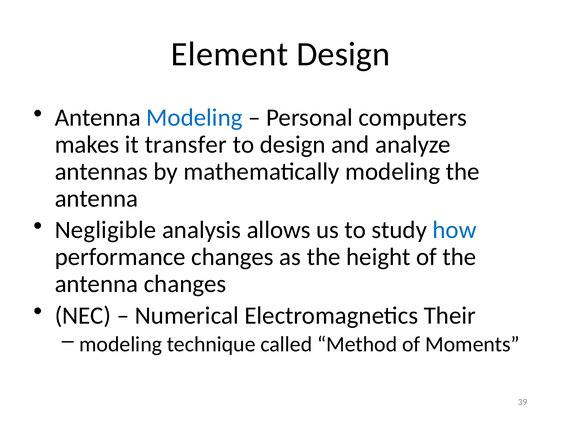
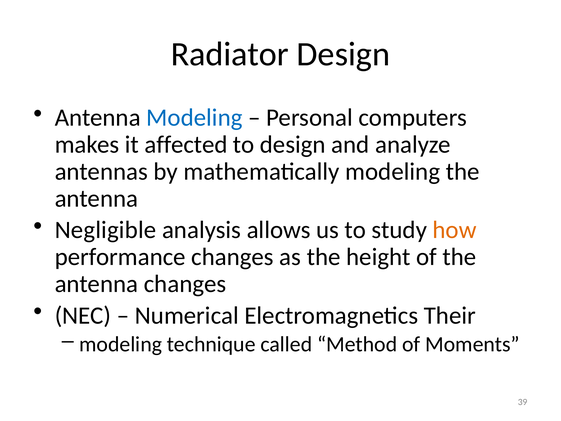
Element: Element -> Radiator (230, 54)
transfer: transfer -> affected (186, 145)
how colour: blue -> orange (455, 230)
